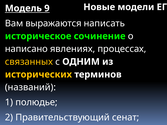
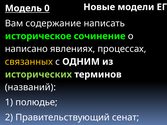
9: 9 -> 0 (47, 8)
выражаются: выражаются -> содержание (53, 23)
исторических colour: yellow -> light green (38, 75)
